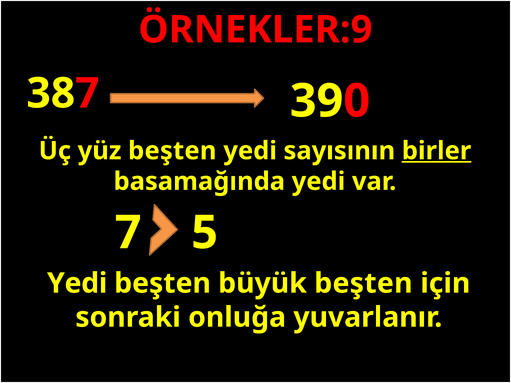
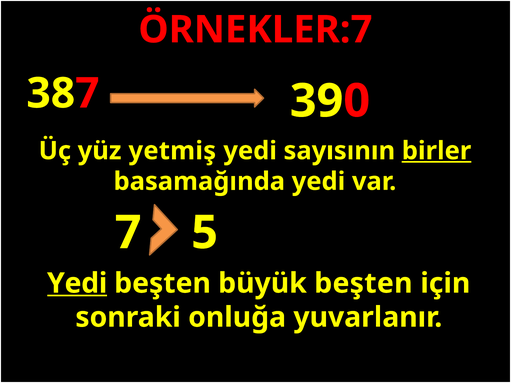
ÖRNEKLER:9: ÖRNEKLER:9 -> ÖRNEKLER:7 (255, 30)
yüz beşten: beşten -> yetmiş (172, 151)
Yedi underline: none -> present (77, 283)
